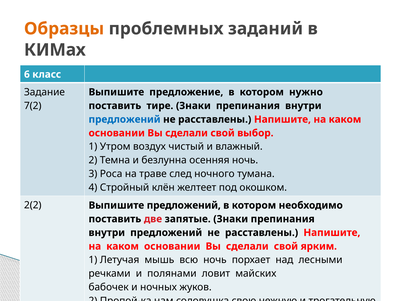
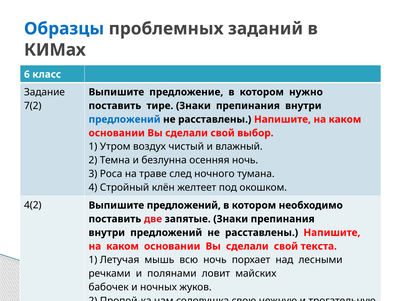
Образцы colour: orange -> blue (64, 29)
2(2: 2(2 -> 4(2 (33, 205)
свой ярким: ярким -> текста (319, 246)
